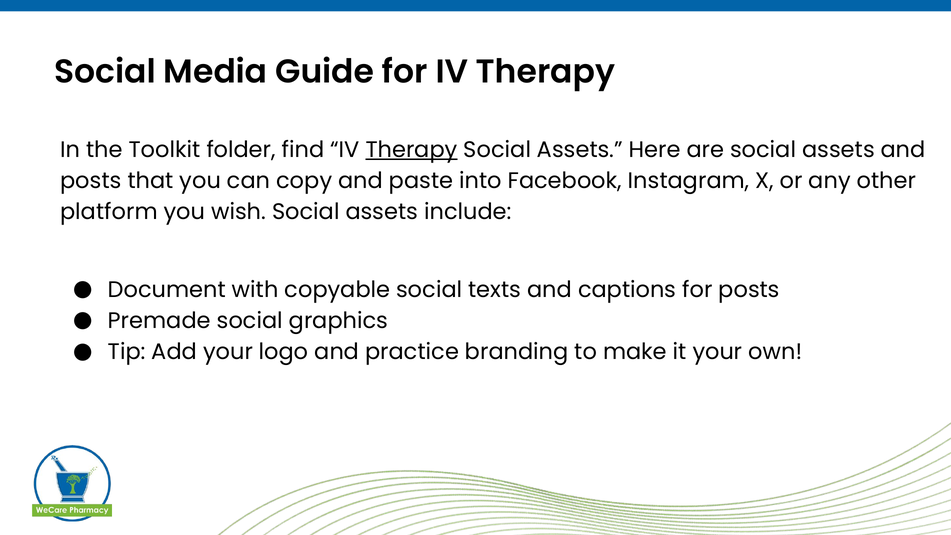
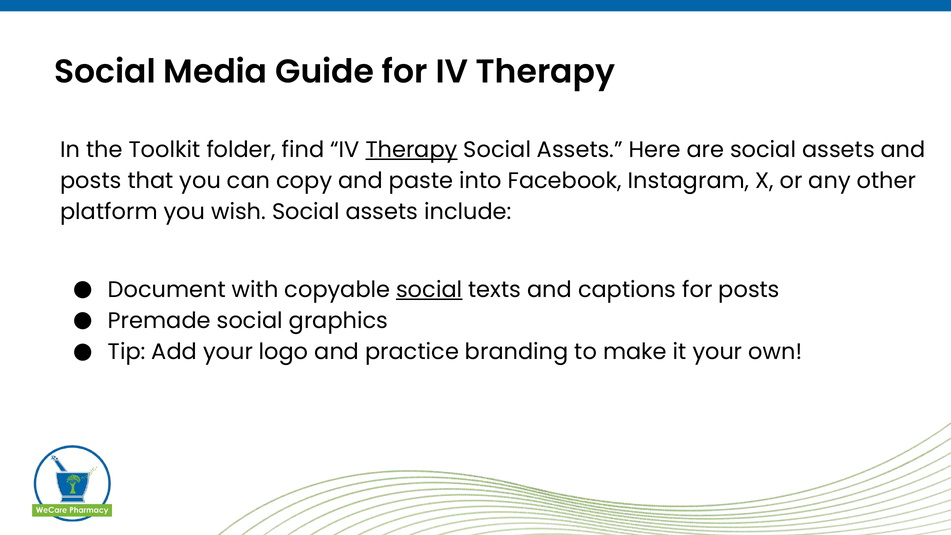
social underline: none -> present (429, 290)
